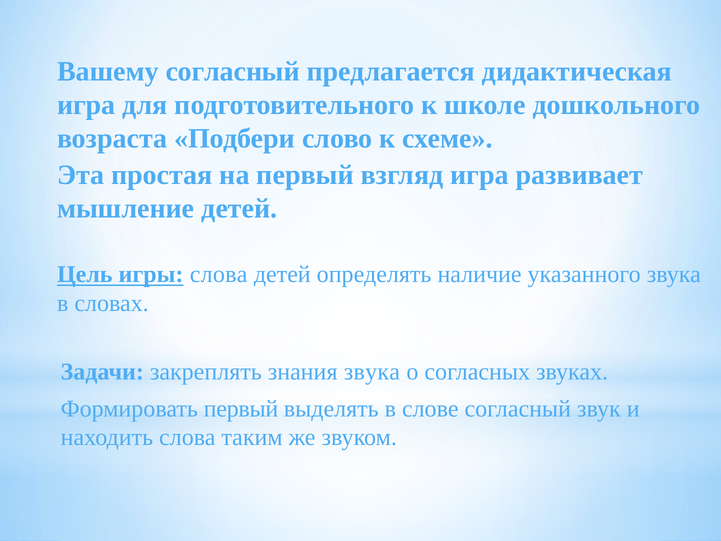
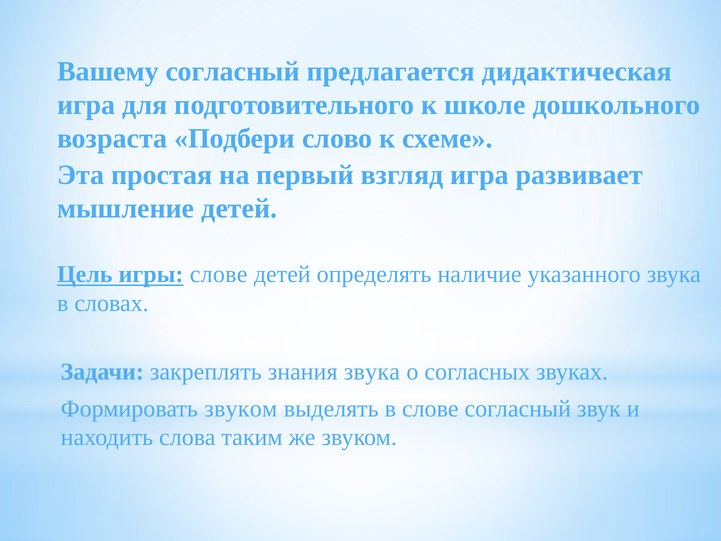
игры слова: слова -> слове (219, 274)
Формировать первый: первый -> звуком (241, 408)
